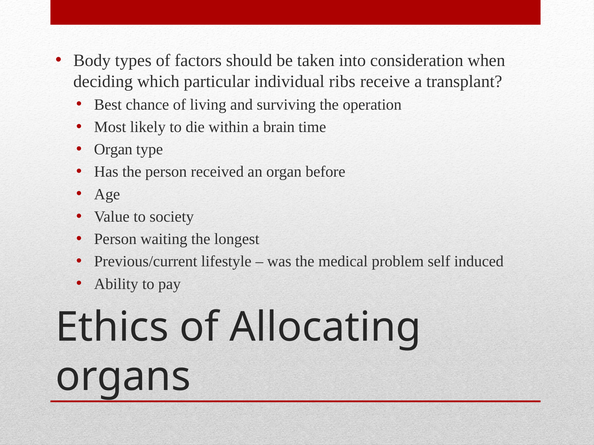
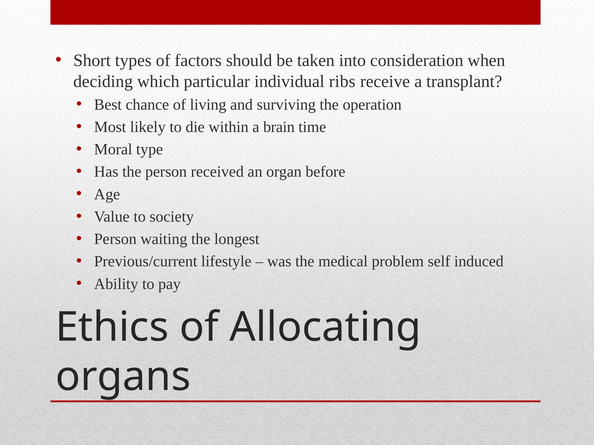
Body: Body -> Short (92, 61)
Organ: Organ -> Moral (113, 150)
